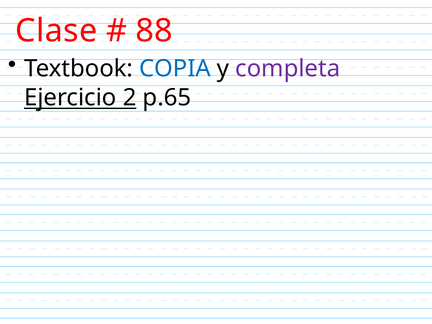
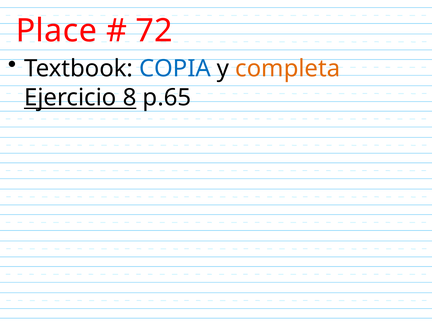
Clase: Clase -> Place (56, 31)
88: 88 -> 72 (154, 31)
completa colour: purple -> orange (288, 69)
2: 2 -> 8 (130, 97)
